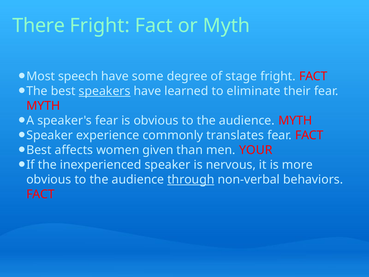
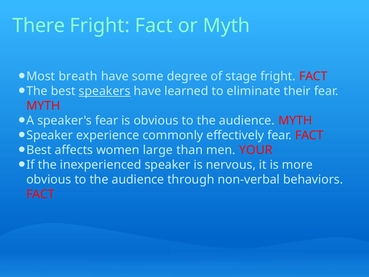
speech: speech -> breath (78, 76)
translates: translates -> effectively (235, 135)
given: given -> large (158, 150)
through underline: present -> none (191, 179)
